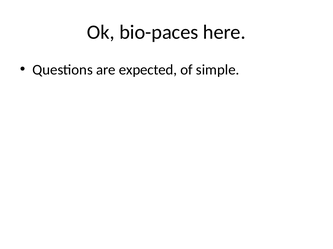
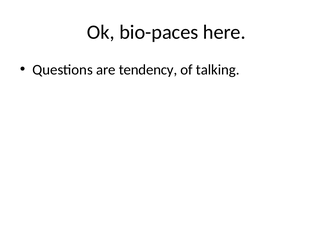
expected: expected -> tendency (148, 70)
simple: simple -> talking (218, 70)
